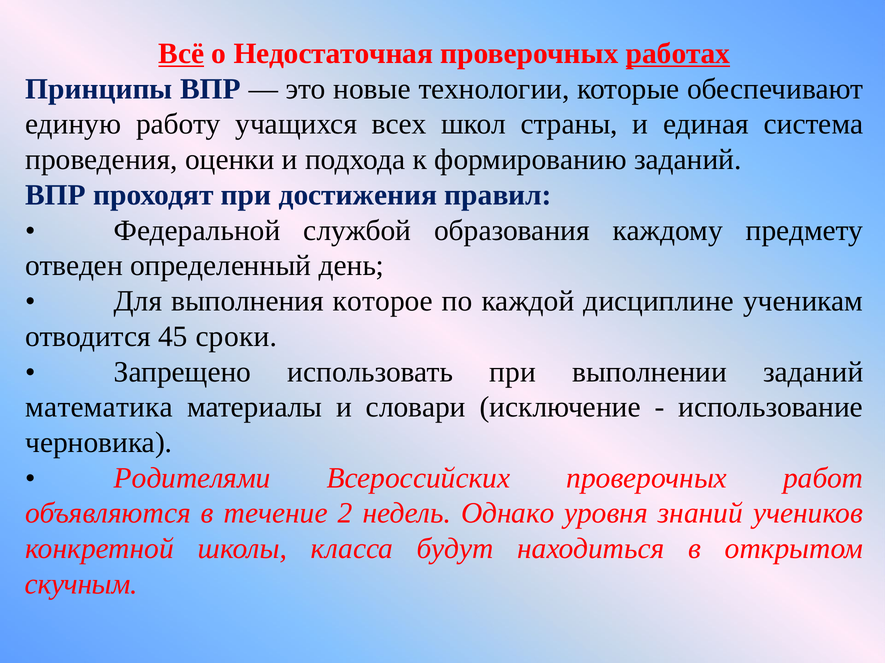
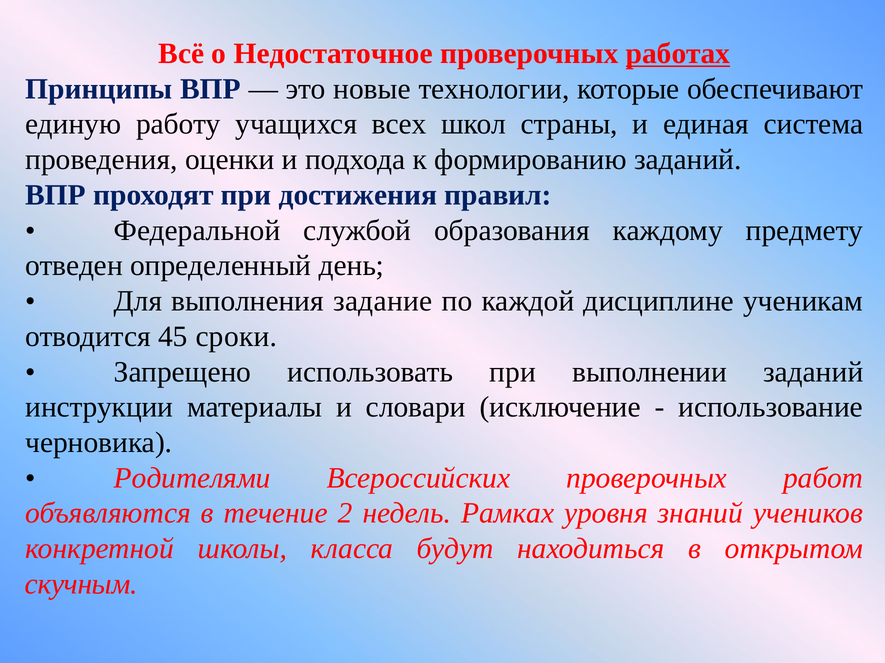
Всё underline: present -> none (181, 54)
Недостаточная: Недостаточная -> Недостаточное (333, 54)
которое: которое -> задание (383, 301)
математика: математика -> инструкции (99, 408)
Однако: Однако -> Рамках (508, 514)
